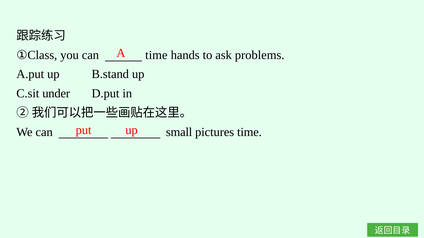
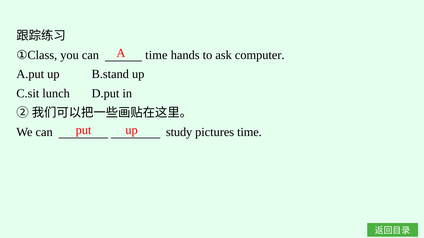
problems: problems -> computer (260, 55)
under: under -> lunch (56, 94)
small: small -> study (179, 132)
